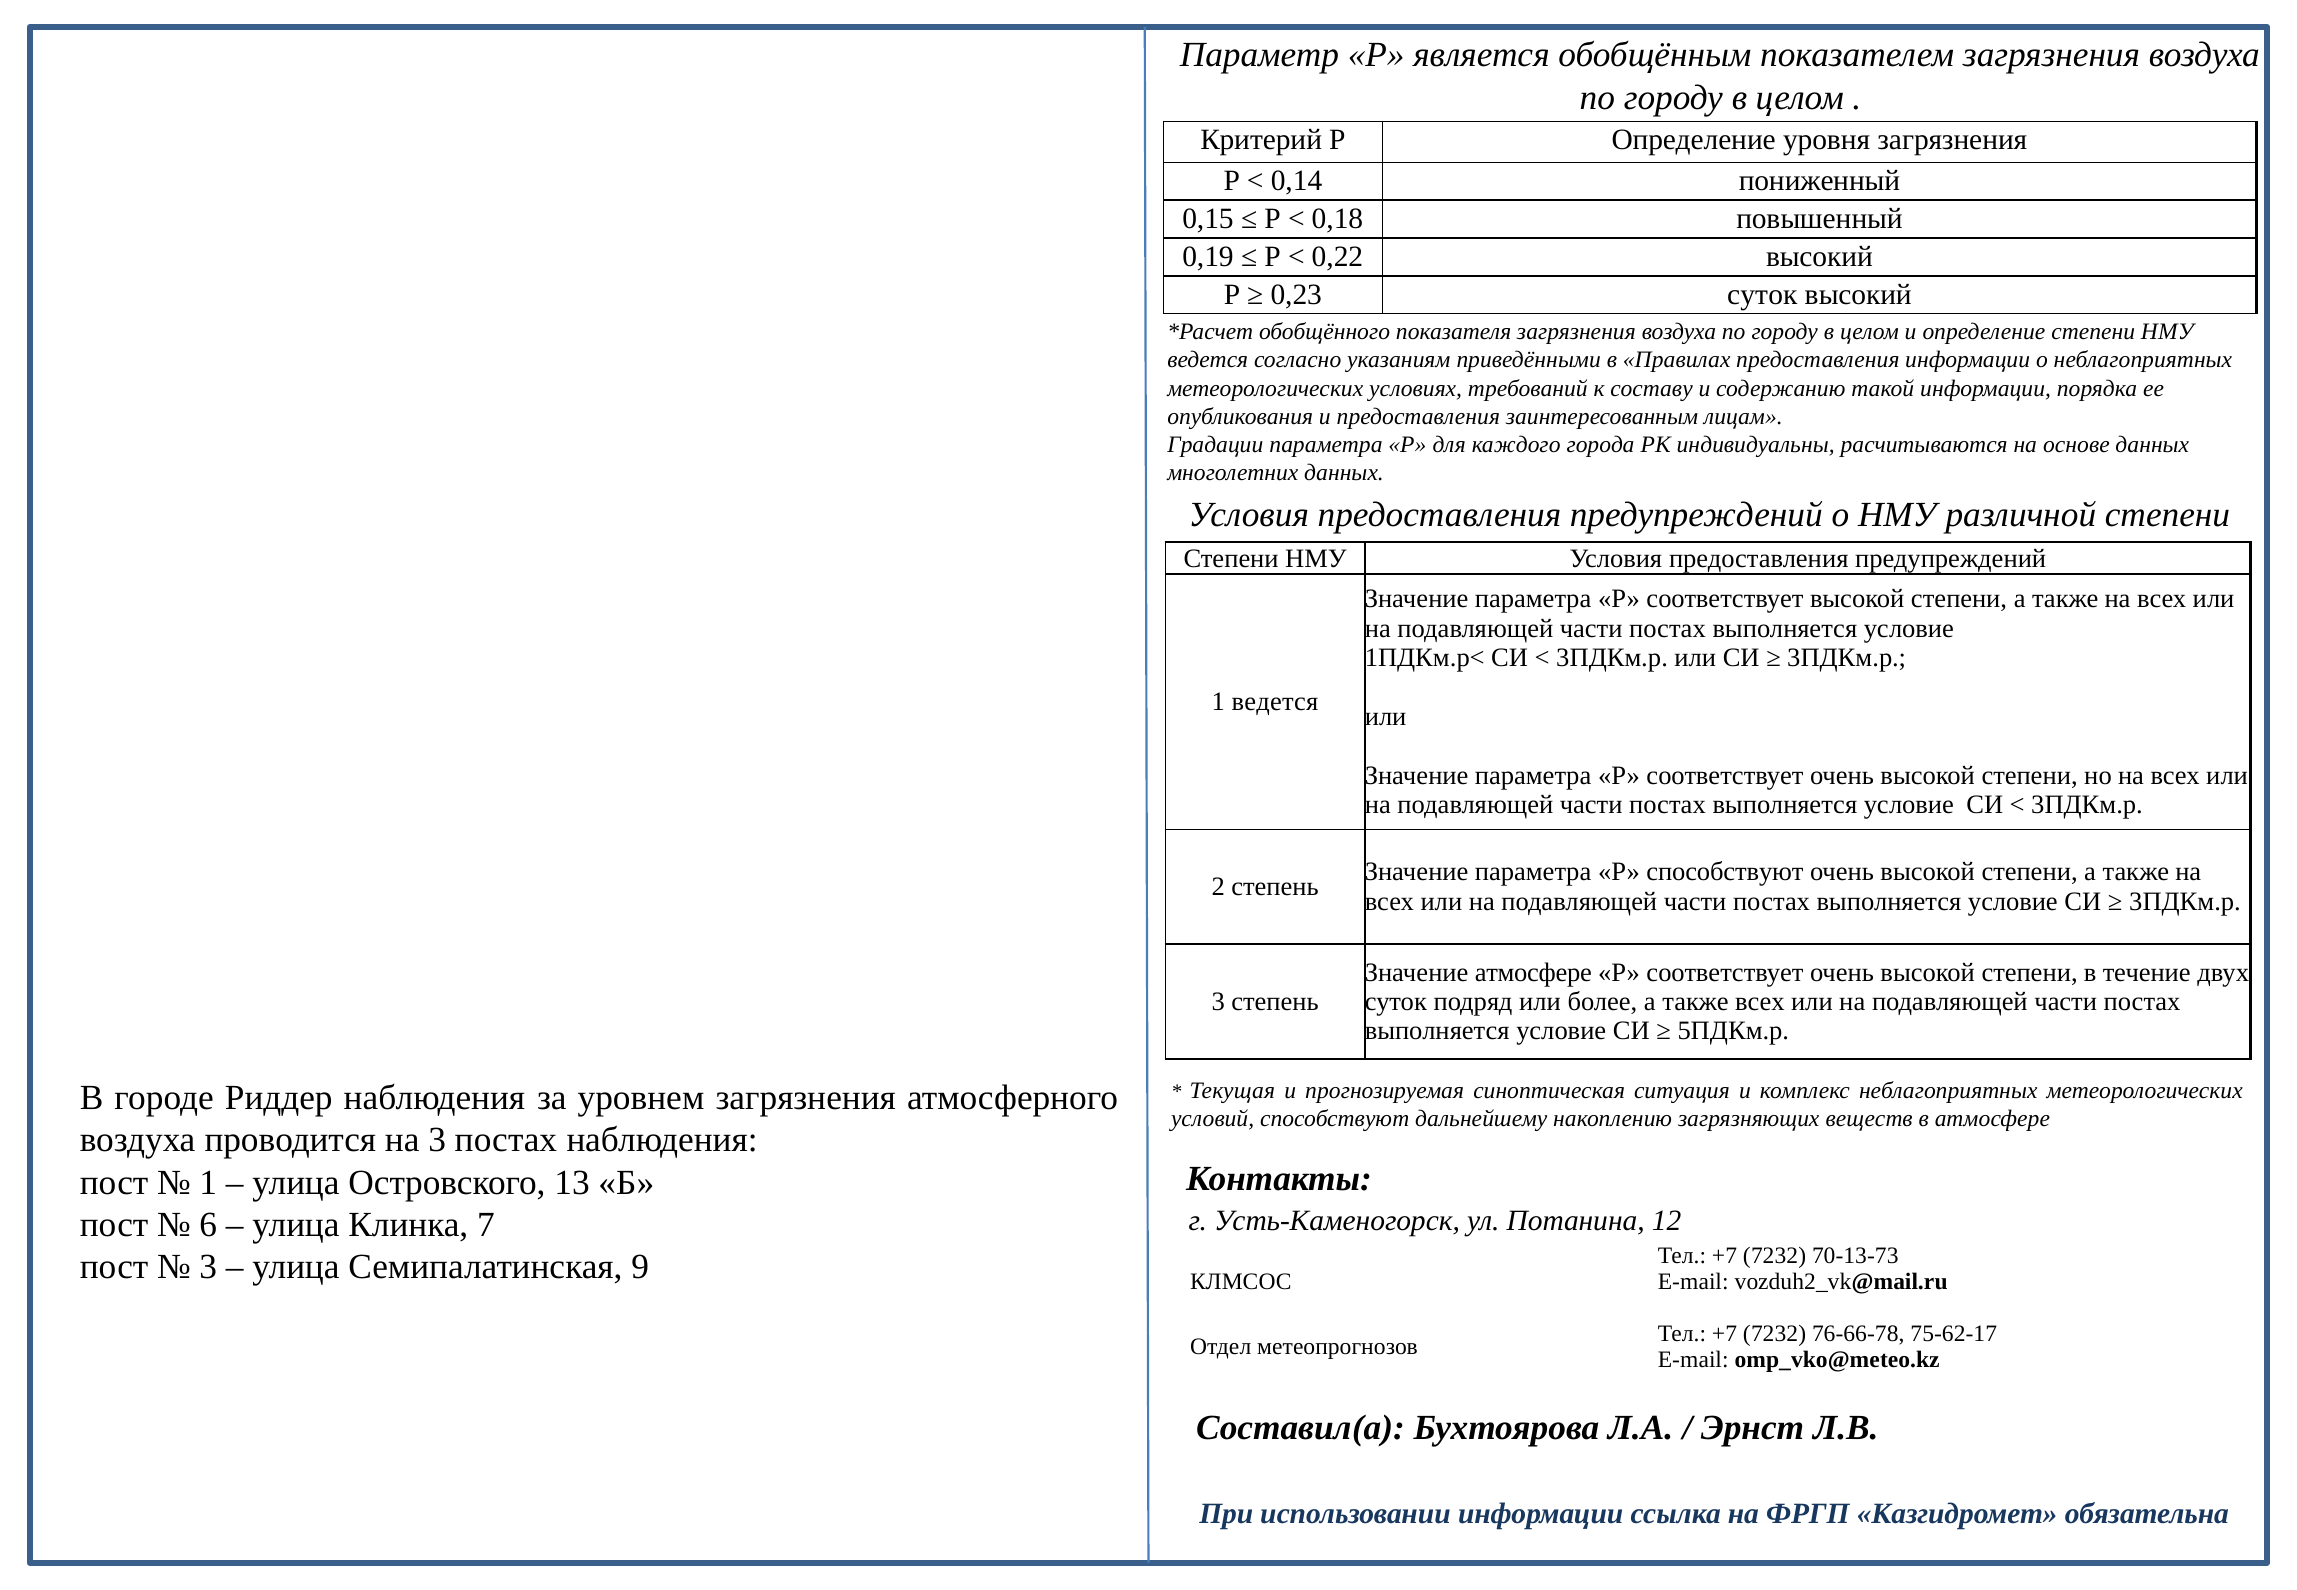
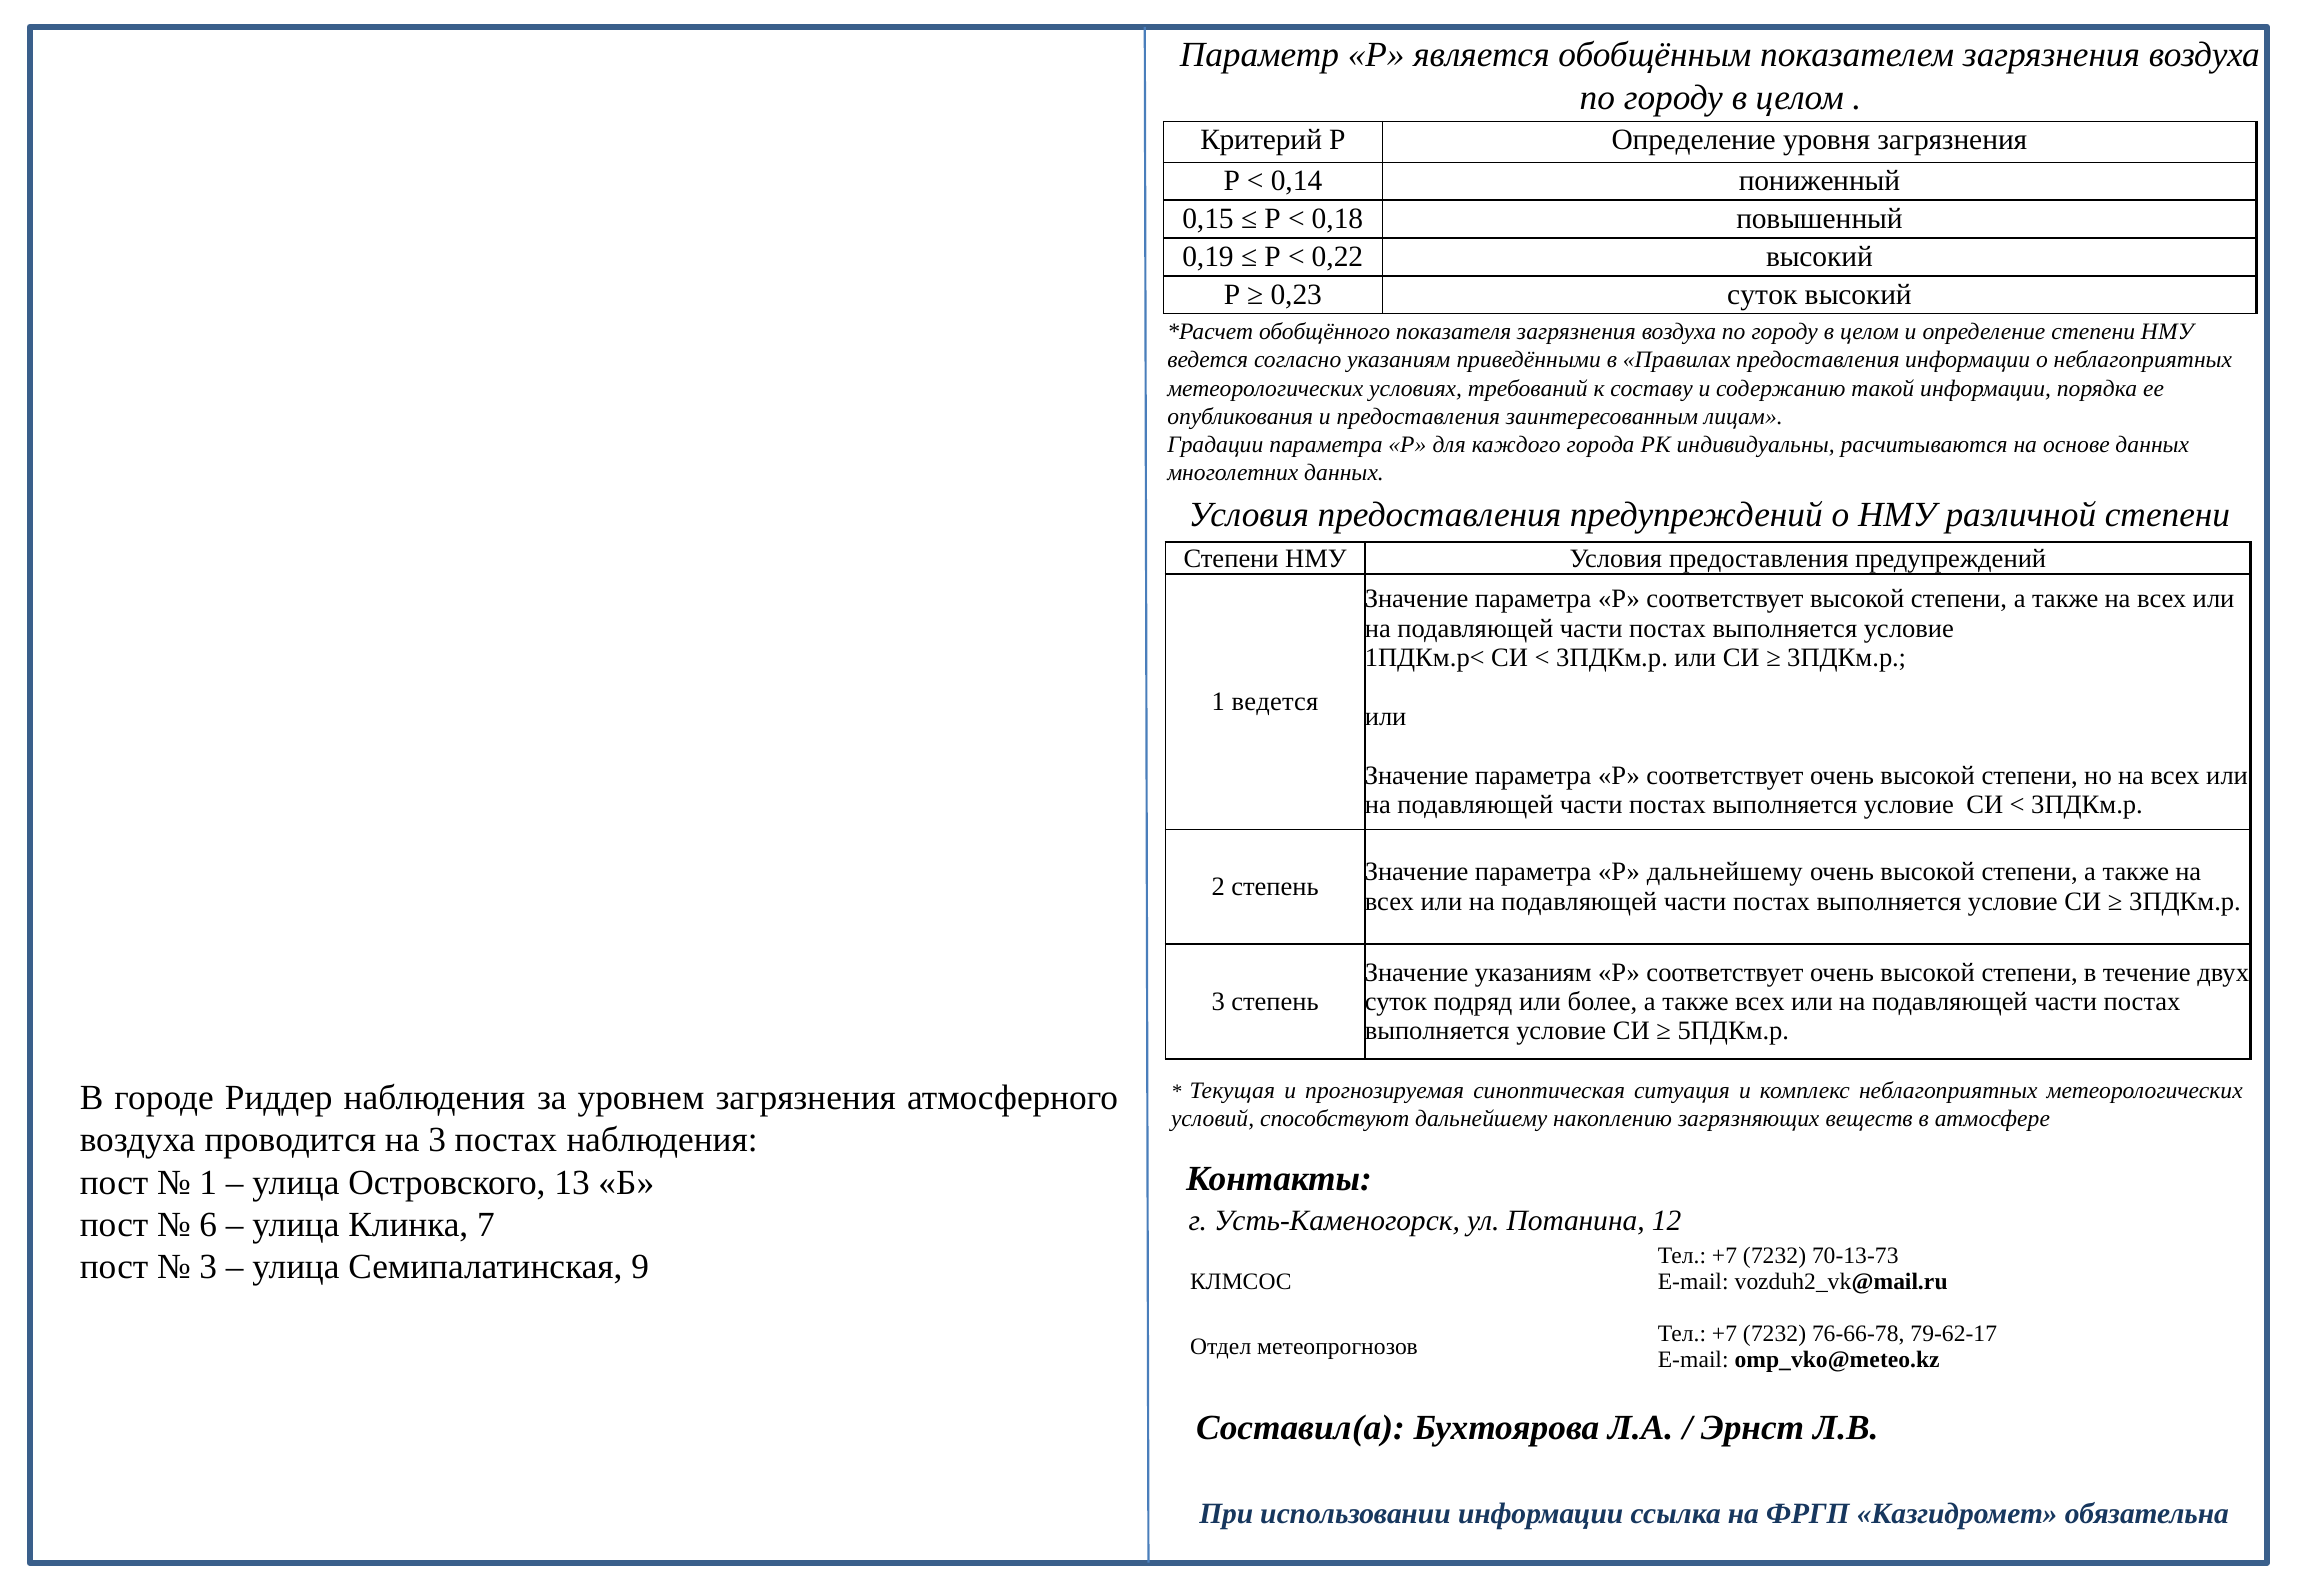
Р способствуют: способствуют -> дальнейшему (1725, 872)
Значение атмосфере: атмосфере -> указаниям (1533, 972)
75-62-17: 75-62-17 -> 79-62-17 (1954, 1334)
